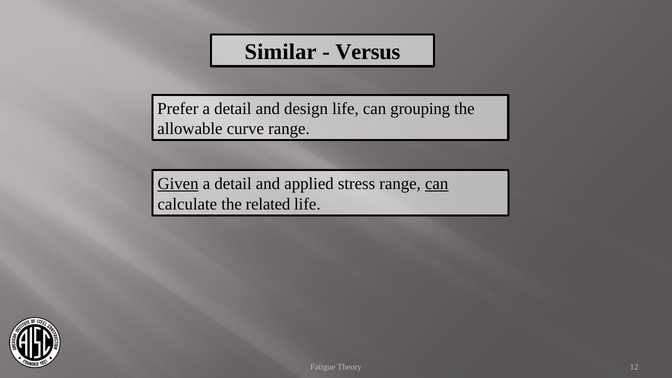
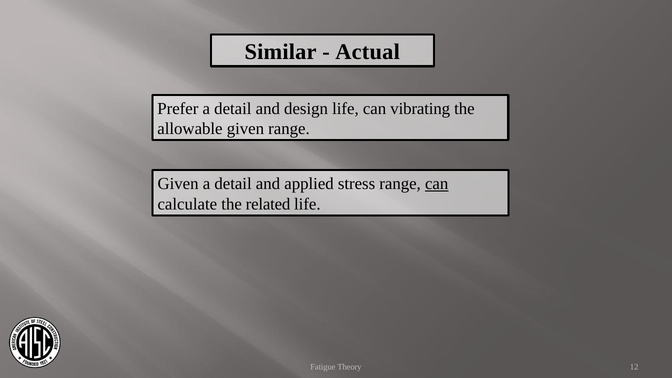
Versus: Versus -> Actual (368, 52)
grouping: grouping -> vibrating (420, 109)
allowable curve: curve -> given (245, 129)
Given underline: present -> none (178, 184)
